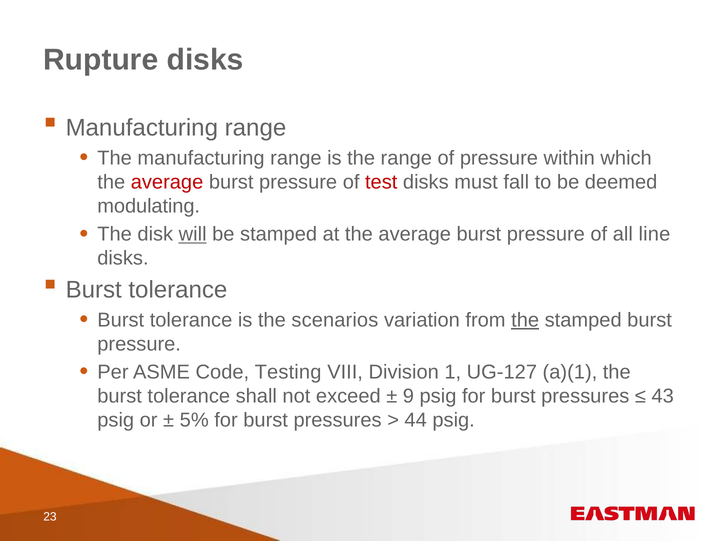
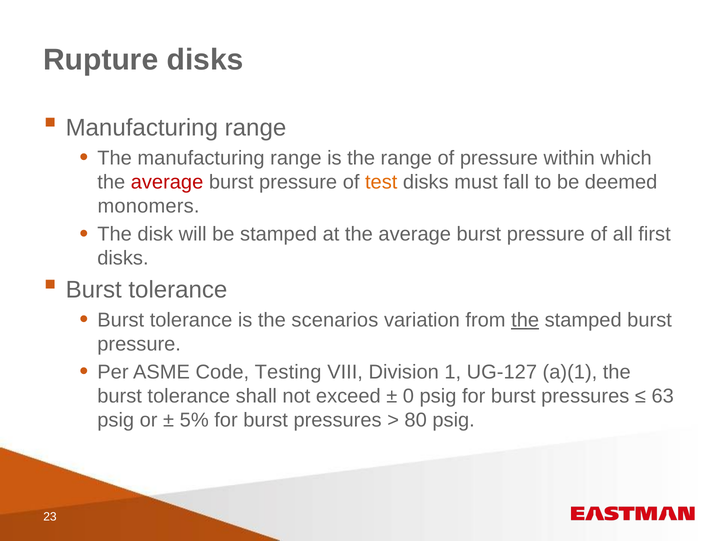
test colour: red -> orange (381, 182)
modulating: modulating -> monomers (149, 206)
will underline: present -> none (193, 234)
line: line -> first (655, 234)
9: 9 -> 0 (408, 397)
43: 43 -> 63 (663, 397)
44: 44 -> 80 (416, 421)
